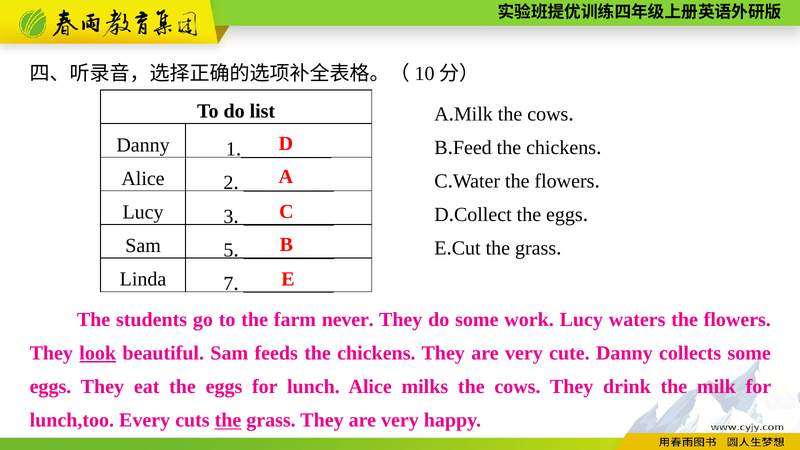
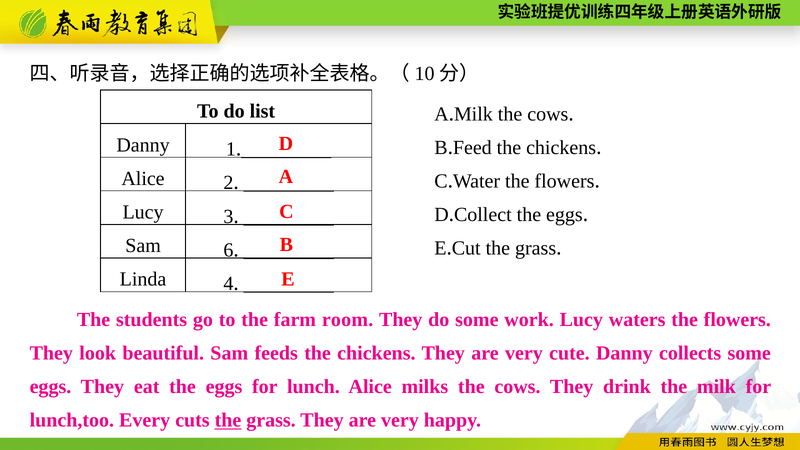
5: 5 -> 6 (228, 250)
7: 7 -> 4 (228, 284)
never: never -> room (348, 320)
look underline: present -> none (98, 353)
